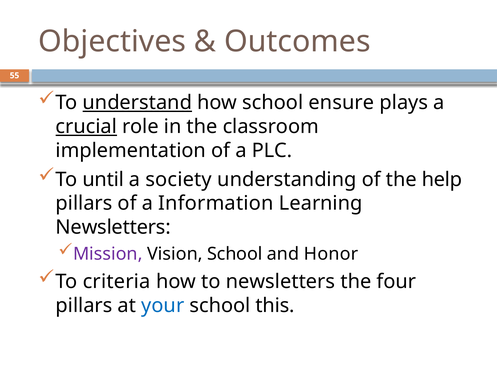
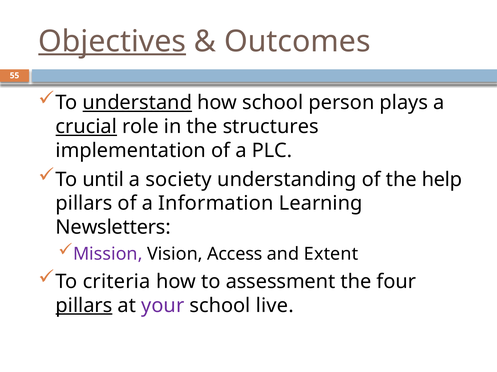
Objectives underline: none -> present (112, 41)
ensure: ensure -> person (341, 103)
classroom: classroom -> structures (271, 127)
Vision School: School -> Access (235, 254)
Honor: Honor -> Extent (331, 254)
to newsletters: newsletters -> assessment (281, 282)
pillars underline: none -> present (84, 306)
your colour: blue -> purple (163, 306)
this: this -> live (275, 306)
